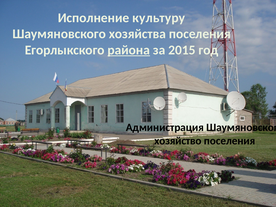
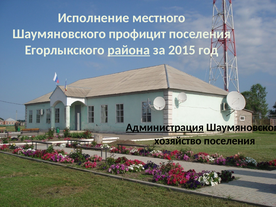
культуру: культуру -> местного (159, 18)
хозяйства: хозяйства -> профицит (137, 34)
Администрация underline: none -> present (165, 127)
